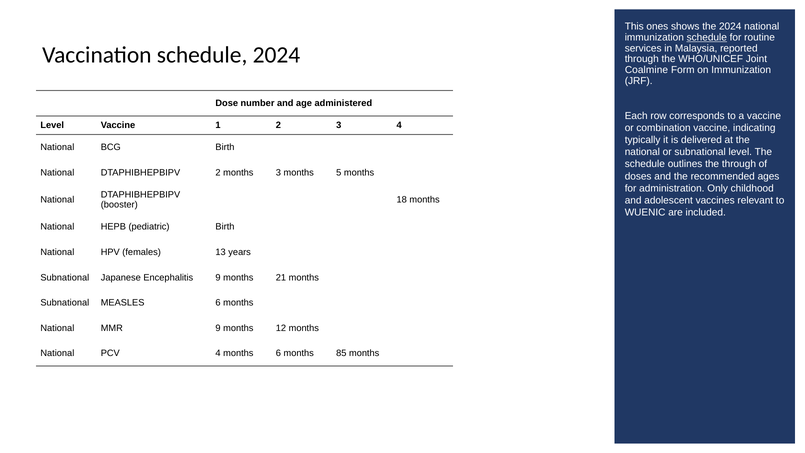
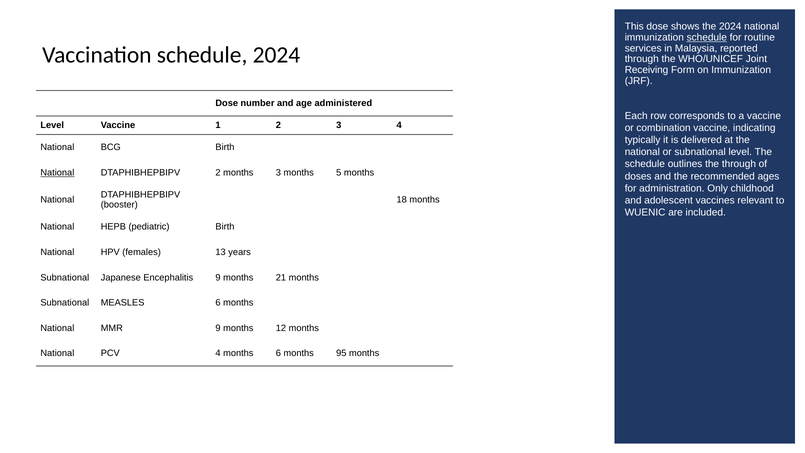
This ones: ones -> dose (657, 26)
Coalmine: Coalmine -> Receiving (647, 70)
National underline: none -> present (57, 173)
85: 85 -> 95 (341, 353)
